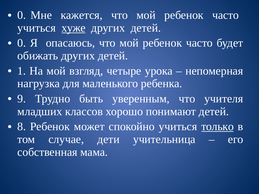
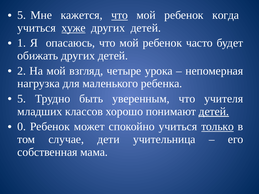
0: 0 -> 5 (22, 15)
что underline: none -> present (120, 15)
часто: часто -> когда (226, 15)
0: 0 -> 1 (22, 43)
1: 1 -> 2 (22, 71)
9: 9 -> 5 (22, 99)
детей underline: none -> present (214, 112)
8: 8 -> 0 (22, 127)
